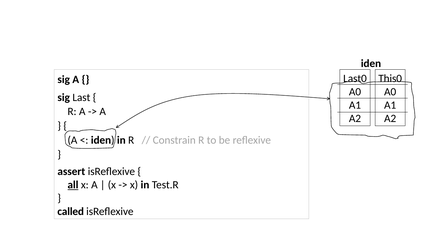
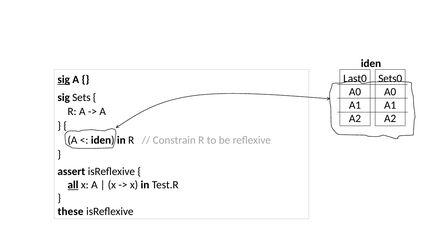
This0: This0 -> Sets0 (390, 79)
sig underline: none -> present (64, 80)
Last: Last -> Sets (81, 97)
called: called -> these (71, 212)
